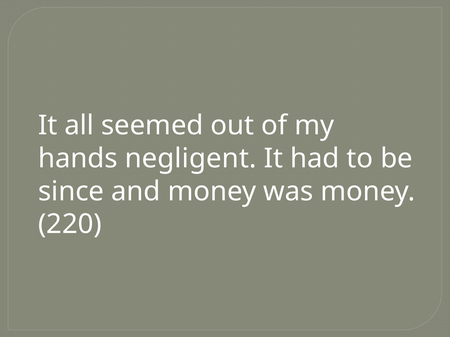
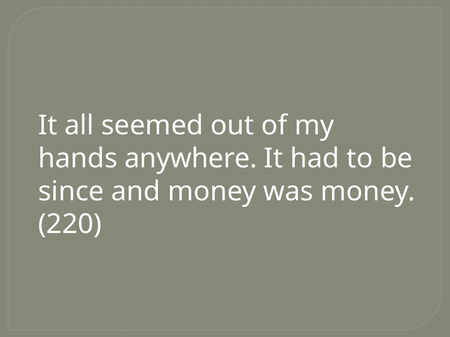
negligent: negligent -> anywhere (191, 159)
